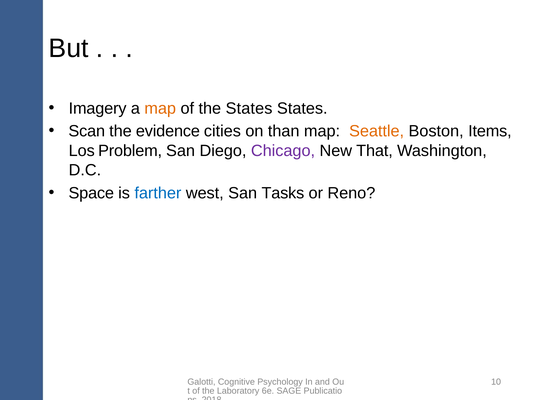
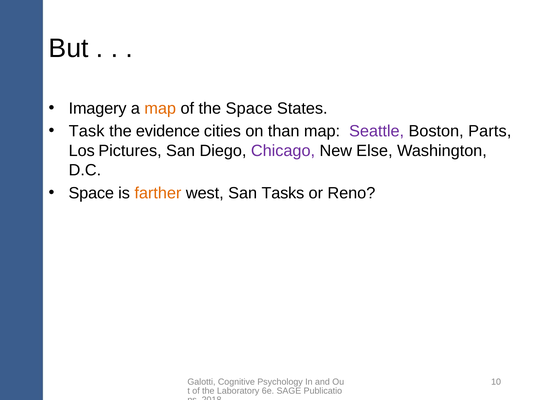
the States: States -> Space (249, 108)
Scan: Scan -> Task (87, 131)
Seattle colour: orange -> purple (377, 131)
Items: Items -> Parts (490, 131)
Problem: Problem -> Pictures (130, 151)
That: That -> Else (374, 151)
farther colour: blue -> orange (158, 193)
